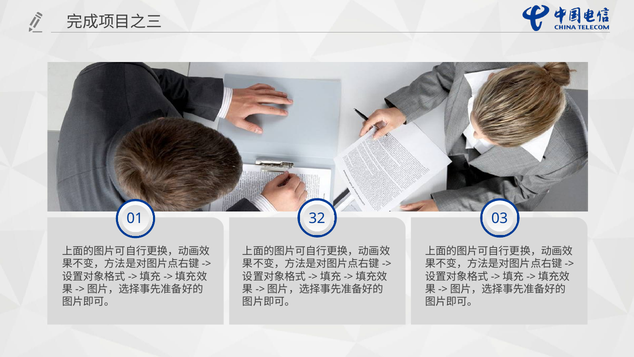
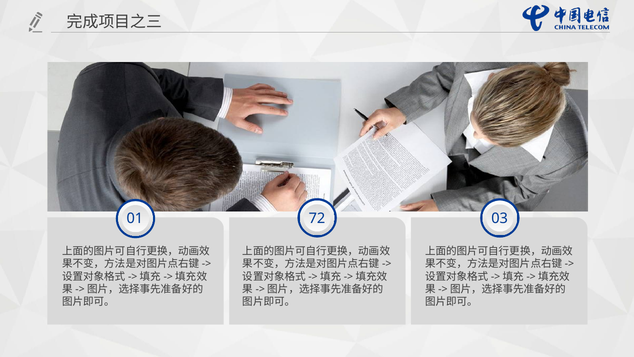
32: 32 -> 72 (317, 218)
